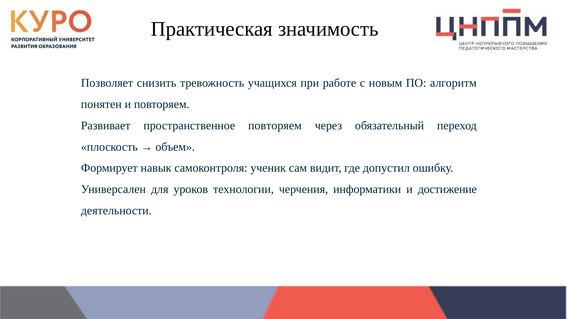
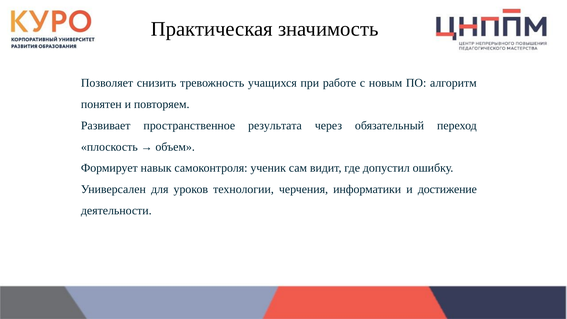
пространственное повторяем: повторяем -> результата (275, 125)
